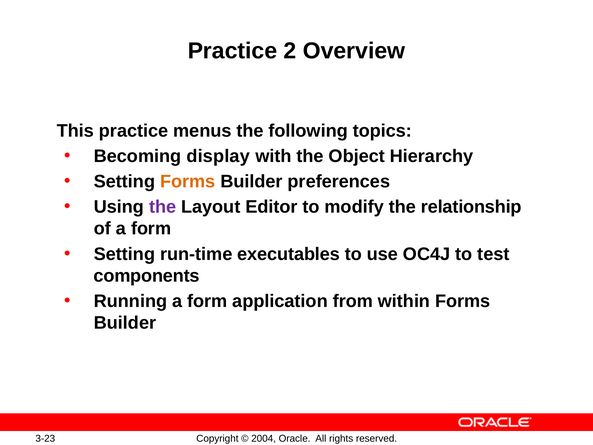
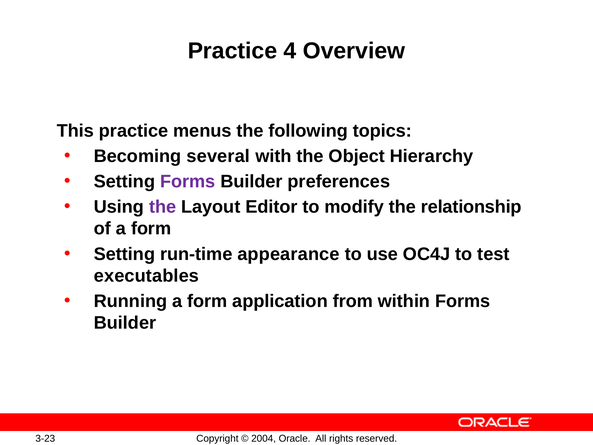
2: 2 -> 4 (290, 51)
display: display -> several (218, 156)
Forms colour: orange -> purple (188, 181)
executables: executables -> appearance (288, 254)
components: components -> executables (146, 276)
